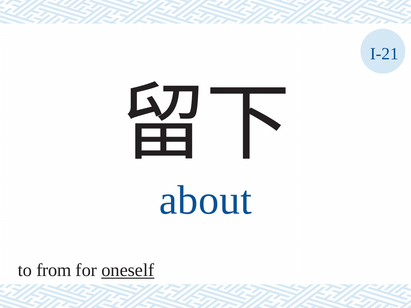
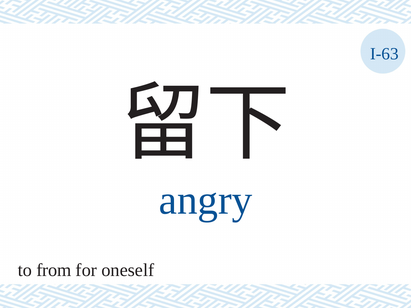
I-21: I-21 -> I-63 (384, 54)
about: about -> angry (206, 201)
oneself underline: present -> none (128, 270)
